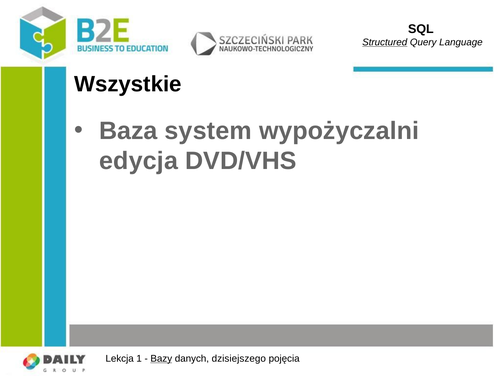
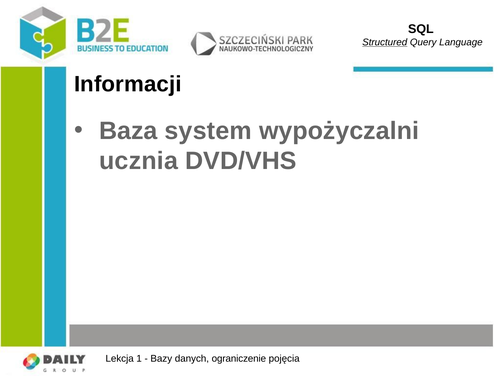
Wszystkie: Wszystkie -> Informacji (128, 84)
edycja: edycja -> ucznia (139, 161)
Bazy underline: present -> none (161, 358)
dzisiejszego: dzisiejszego -> ograniczenie (239, 358)
